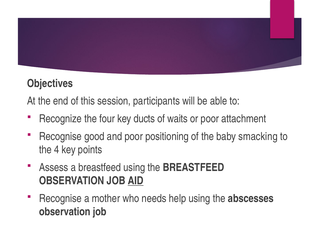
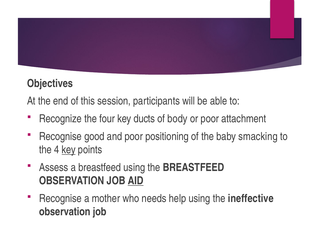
waits: waits -> body (177, 119)
key underline: none -> present (69, 150)
abscesses: abscesses -> ineffective (251, 199)
